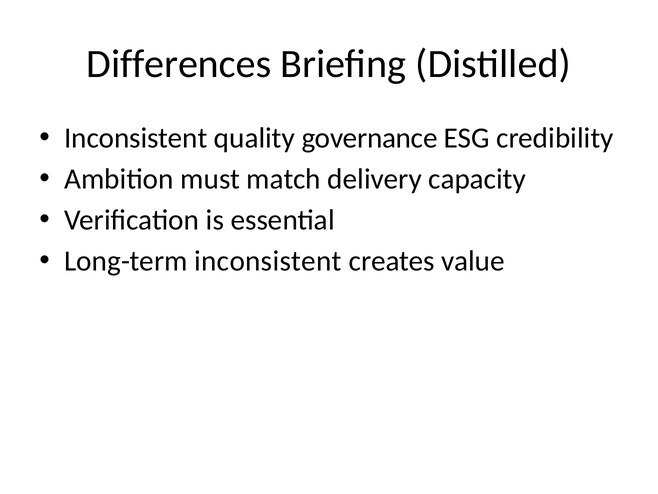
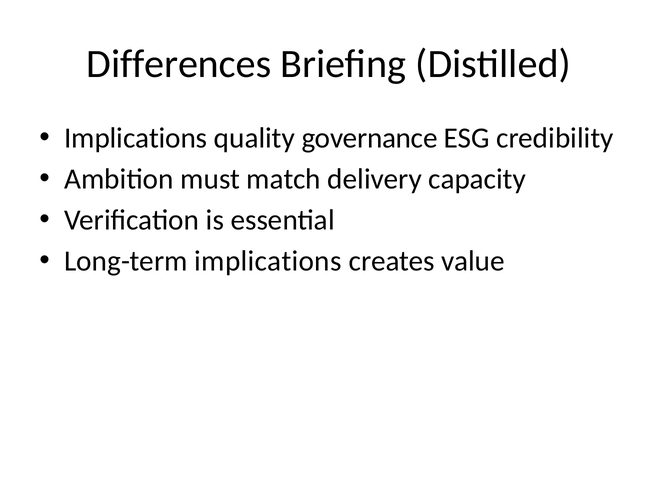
Inconsistent: Inconsistent -> Implications (136, 138)
Long-term inconsistent: inconsistent -> implications (268, 261)
